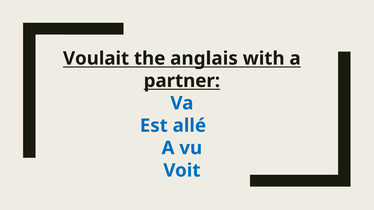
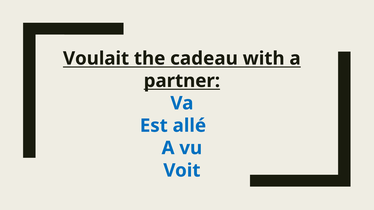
anglais: anglais -> cadeau (204, 59)
